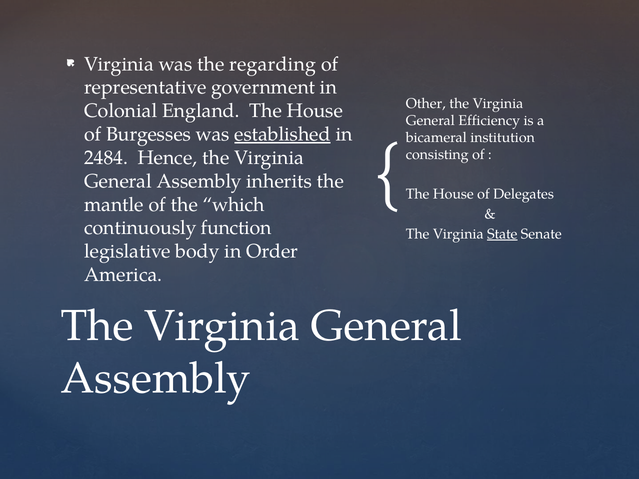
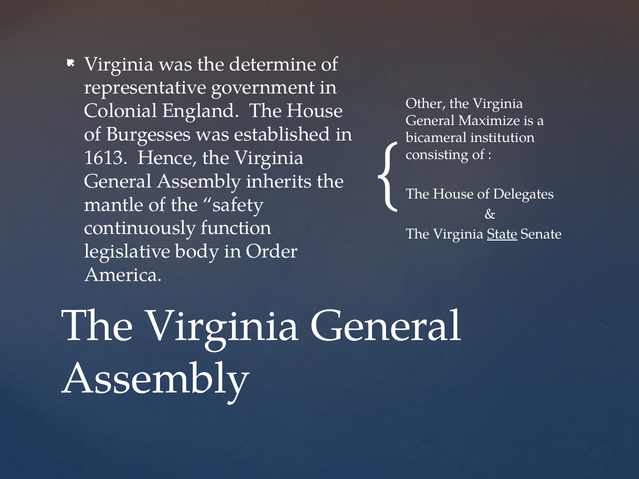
regarding: regarding -> determine (273, 64)
Efficiency: Efficiency -> Maximize (489, 120)
established underline: present -> none (283, 134)
2484: 2484 -> 1613 (106, 158)
which: which -> safety (233, 205)
